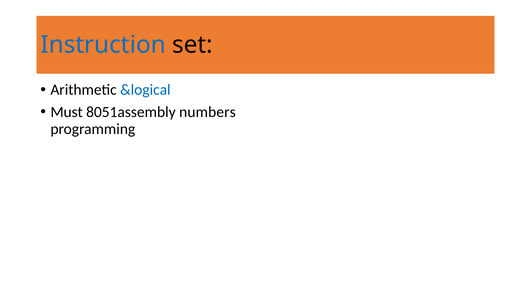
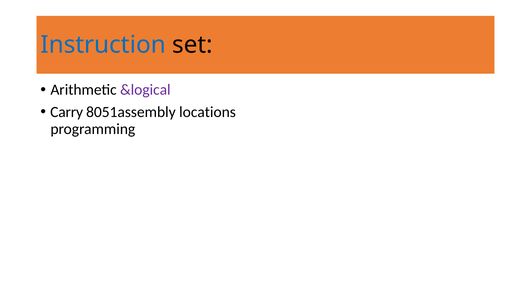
&logical colour: blue -> purple (145, 90)
Must: Must -> Carry (67, 112)
numbers: numbers -> locations (208, 112)
